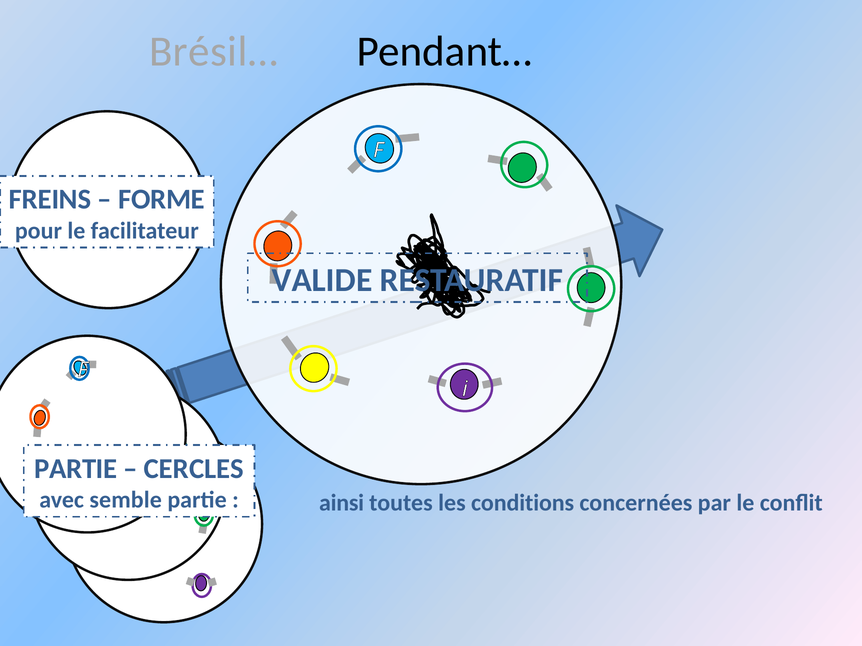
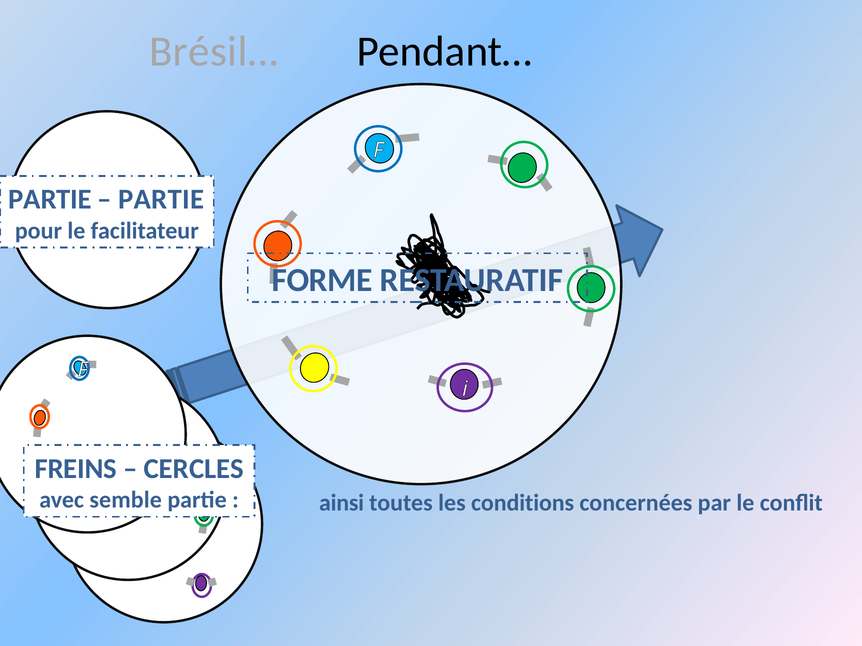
FREINS: FREINS -> PARTIE (50, 200)
FORME: FORME -> PARTIE (161, 200)
VALIDE: VALIDE -> FORME (322, 280)
PARTIE: PARTIE -> FREINS (76, 469)
